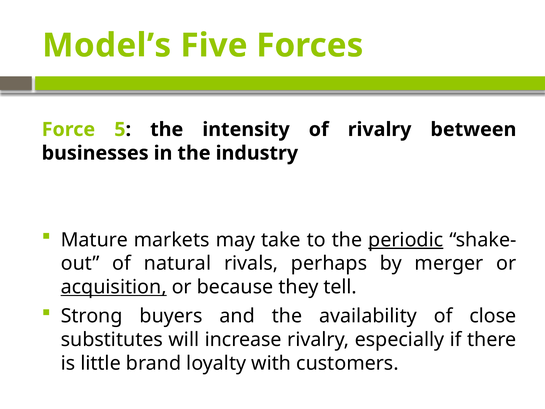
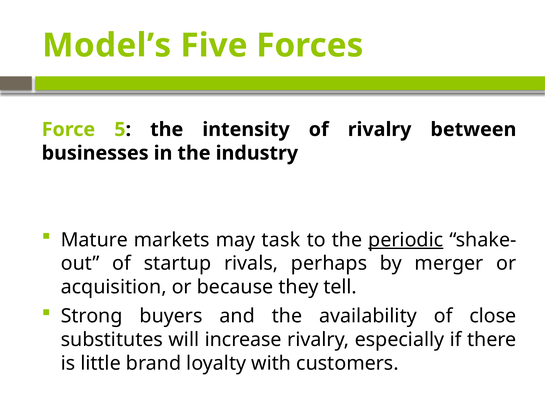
take: take -> task (281, 240)
natural: natural -> startup (178, 263)
acquisition underline: present -> none (114, 287)
